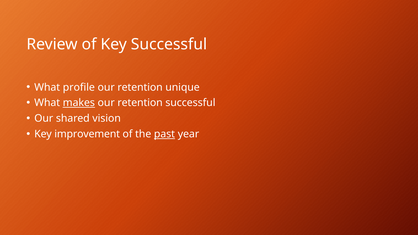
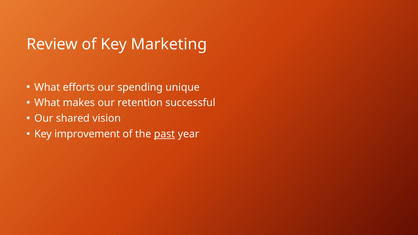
Key Successful: Successful -> Marketing (169, 44)
profile: profile -> efforts (79, 87)
retention: retention -> spending (140, 87)
makes underline: present -> none (79, 103)
